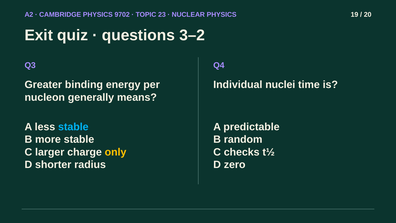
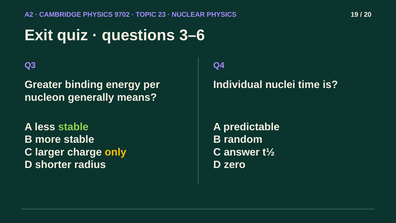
3–2: 3–2 -> 3–6 (192, 35)
stable colour: light blue -> light green (73, 127)
checks: checks -> answer (242, 152)
